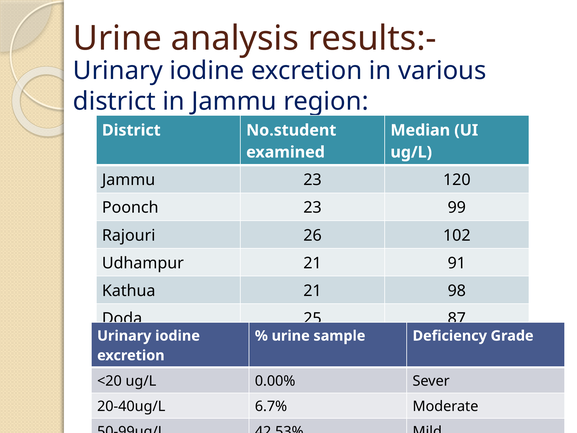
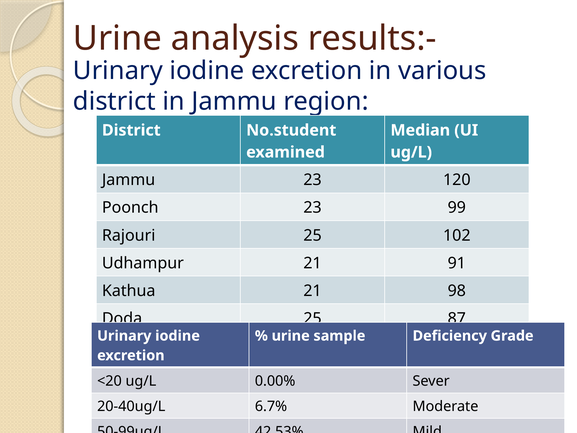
Rajouri 26: 26 -> 25 (313, 235)
